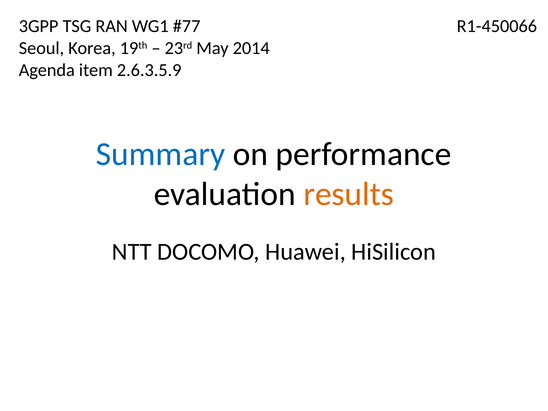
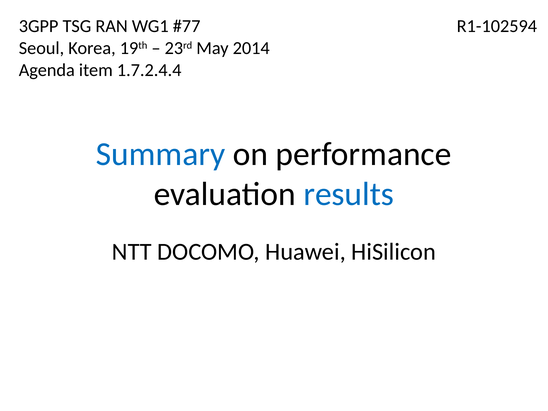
R1-450066: R1-450066 -> R1-102594 (497, 26)
2.6.3.5.9: 2.6.3.5.9 -> 1.7.2.4.4 (149, 70)
results colour: orange -> blue (349, 194)
